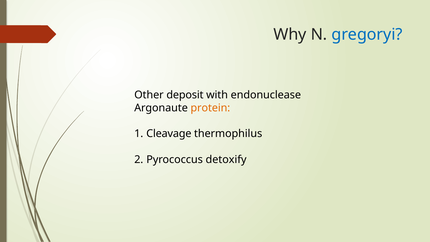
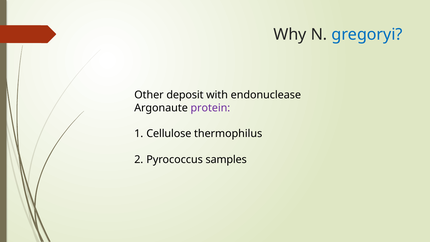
protein colour: orange -> purple (210, 108)
Cleavage: Cleavage -> Cellulose (169, 134)
detoxify: detoxify -> samples (226, 159)
